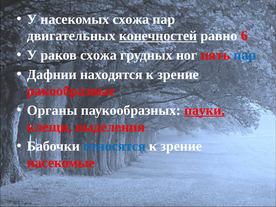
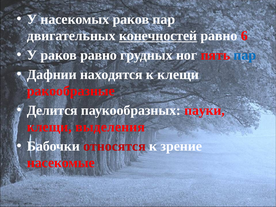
насекомых схожа: схожа -> раков (131, 19)
раков схожа: схожа -> равно (99, 55)
зрение: зрение -> клещи (178, 74)
Органы: Органы -> Делится (52, 110)
пауки underline: present -> none (204, 110)
относятся colour: blue -> red (115, 146)
